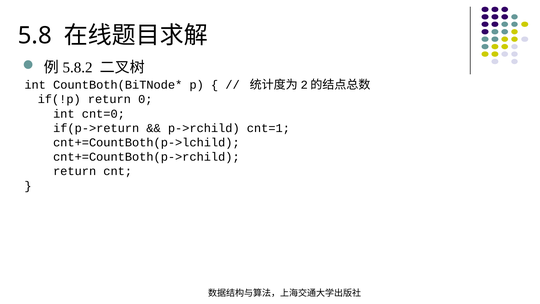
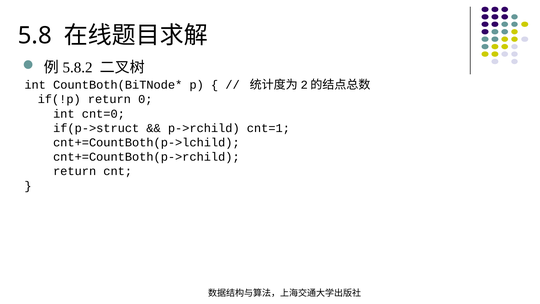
if(p->return: if(p->return -> if(p->struct (96, 128)
